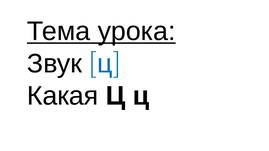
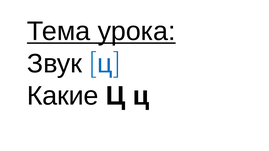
Какая: Какая -> Какие (63, 96)
